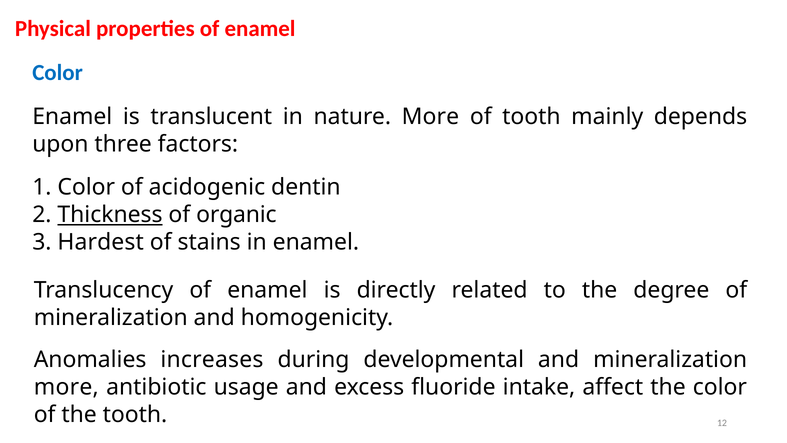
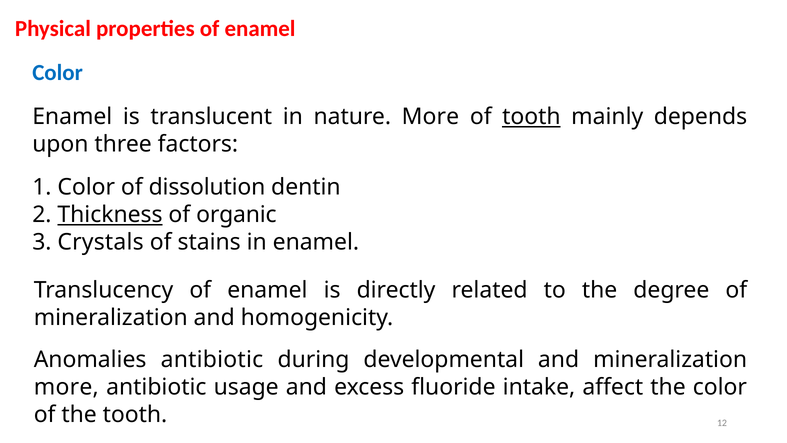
tooth underline: none -> present (531, 117)
acidogenic: acidogenic -> dissolution (207, 187)
Hardest: Hardest -> Crystals (101, 242)
Anomalies increases: increases -> antibiotic (212, 359)
